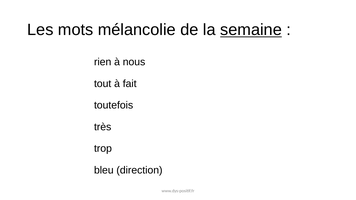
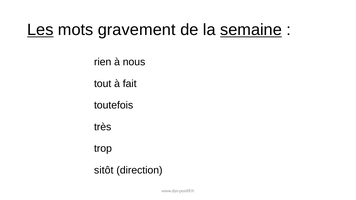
Les underline: none -> present (40, 30)
mélancolie: mélancolie -> gravement (137, 30)
bleu: bleu -> sitôt (104, 170)
